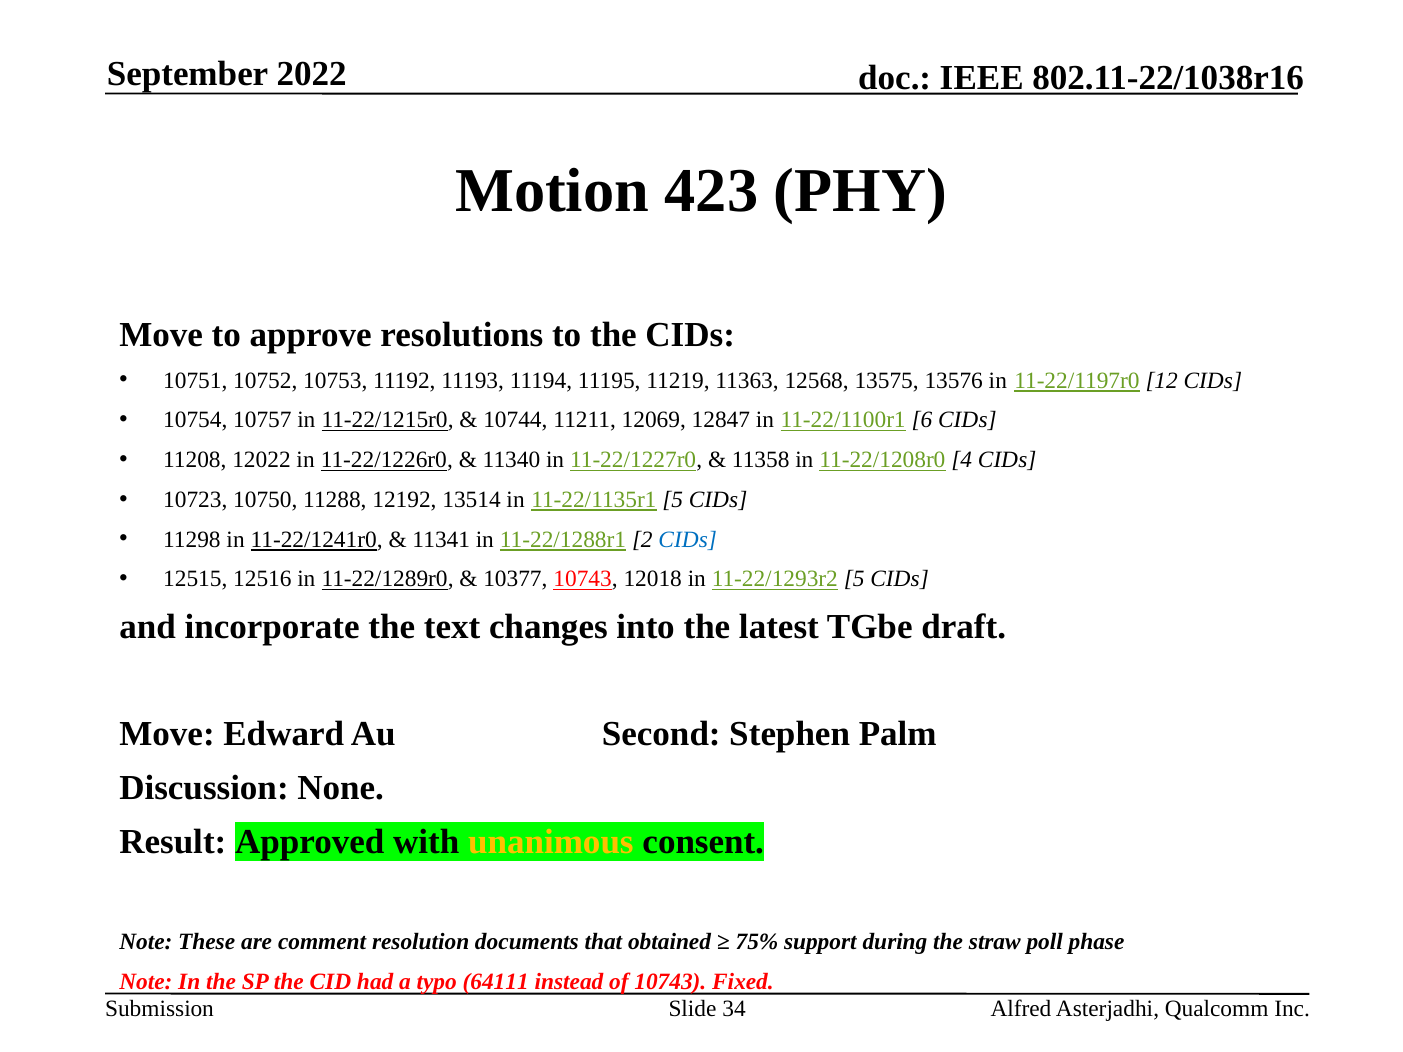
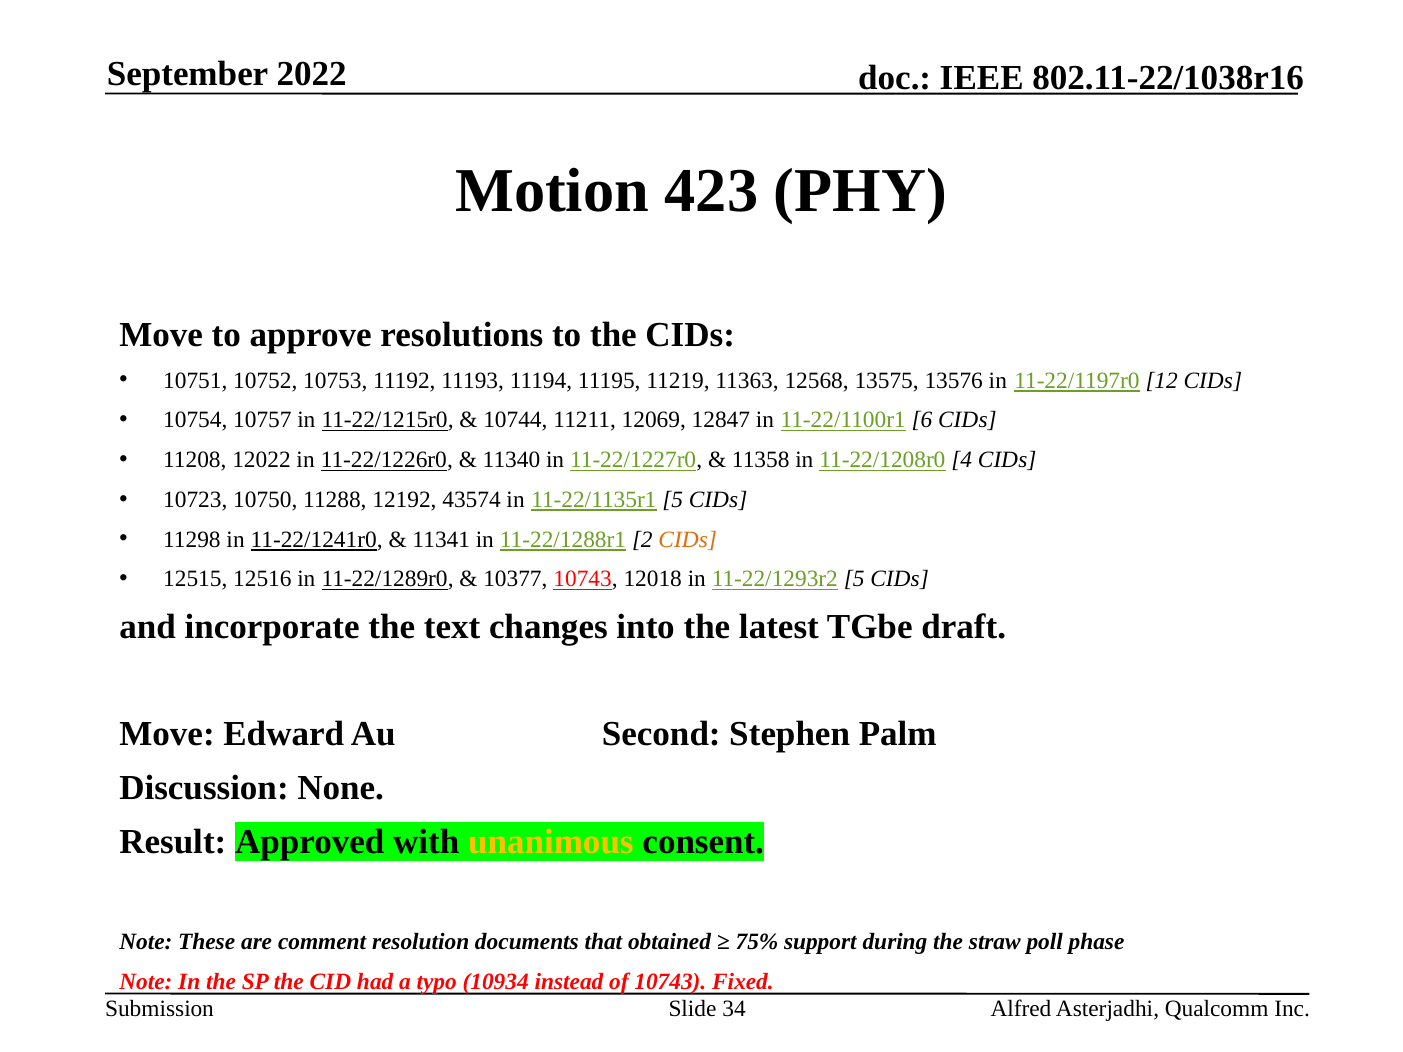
13514: 13514 -> 43574 (472, 500)
CIDs colour: blue -> orange (688, 540)
64111: 64111 -> 10934 (496, 982)
